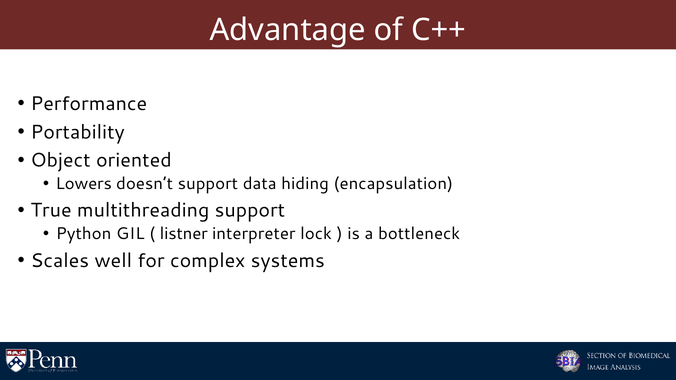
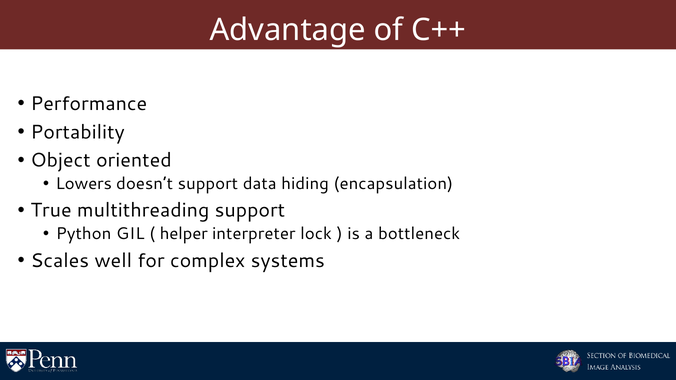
listner: listner -> helper (184, 234)
